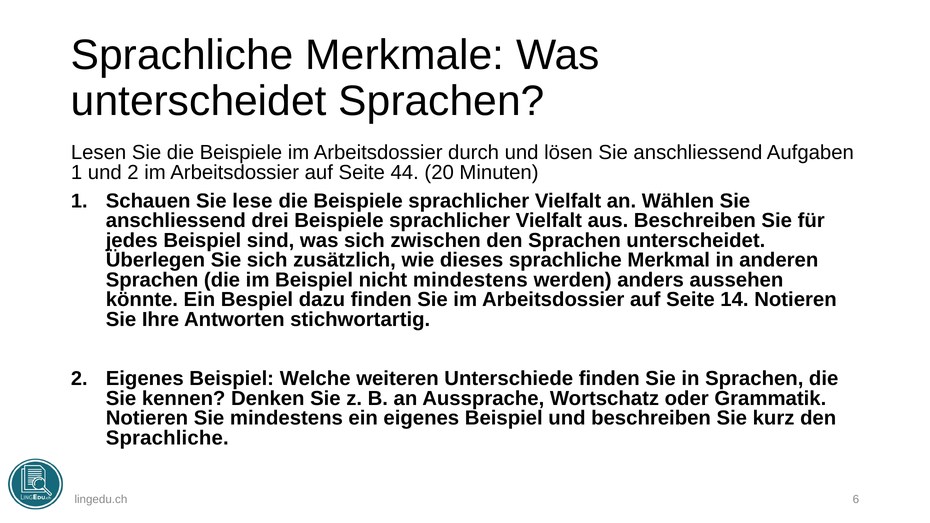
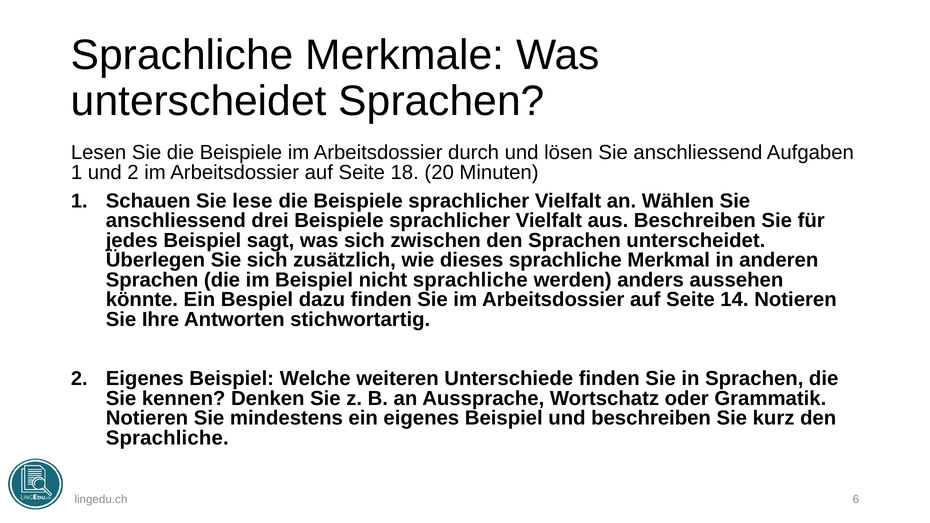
44: 44 -> 18 (405, 172)
sind: sind -> sagt (271, 240)
nicht mindestens: mindestens -> sprachliche (470, 280)
